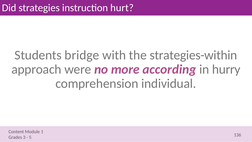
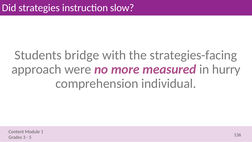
hurt: hurt -> slow (122, 8)
strategies-within: strategies-within -> strategies-facing (193, 55)
according: according -> measured (169, 69)
